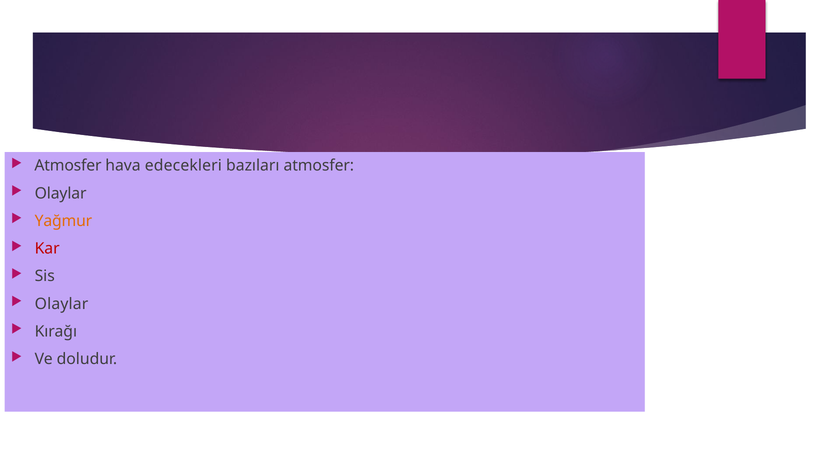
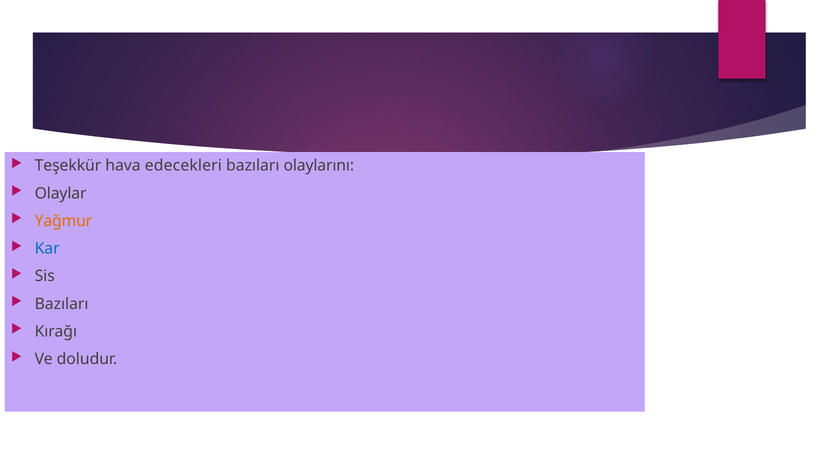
Atmosfer: Atmosfer -> Teşekkür (68, 166)
bazıları atmosfer: atmosfer -> olaylarını (319, 166)
Kar colour: red -> blue (47, 249)
Olaylar: Olaylar -> Bazıları (62, 304)
